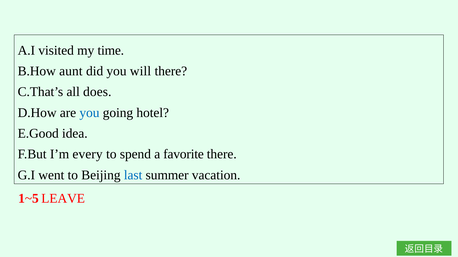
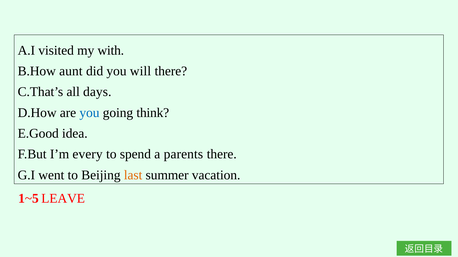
time: time -> with (111, 50)
does: does -> days (97, 92)
hotel: hotel -> think (153, 113)
favorite: favorite -> parents (183, 155)
last colour: blue -> orange (133, 175)
